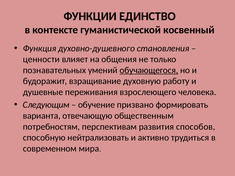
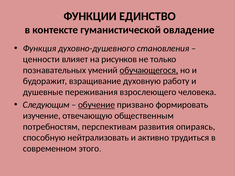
косвенный: косвенный -> овладение (189, 30)
общения: общения -> рисунков (119, 59)
обучение underline: none -> present (96, 105)
варианта: варианта -> изучение (42, 116)
способов: способов -> опираясь (196, 127)
мира: мира -> этого (89, 149)
